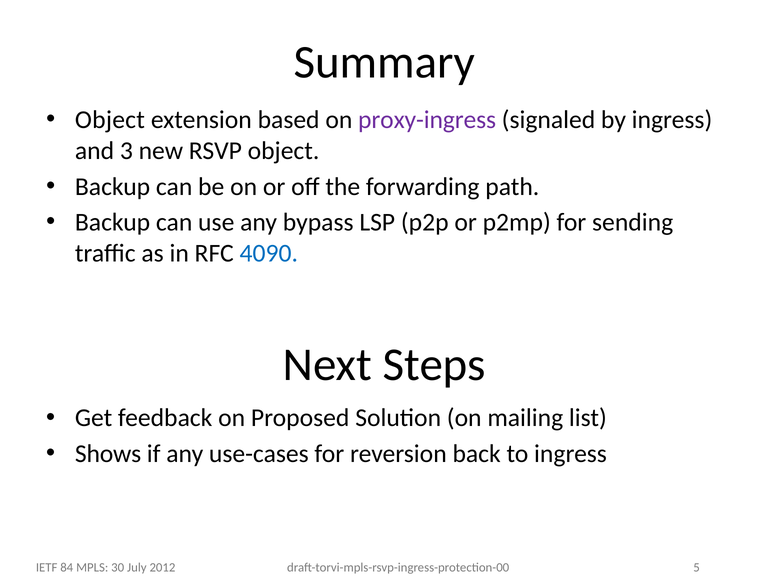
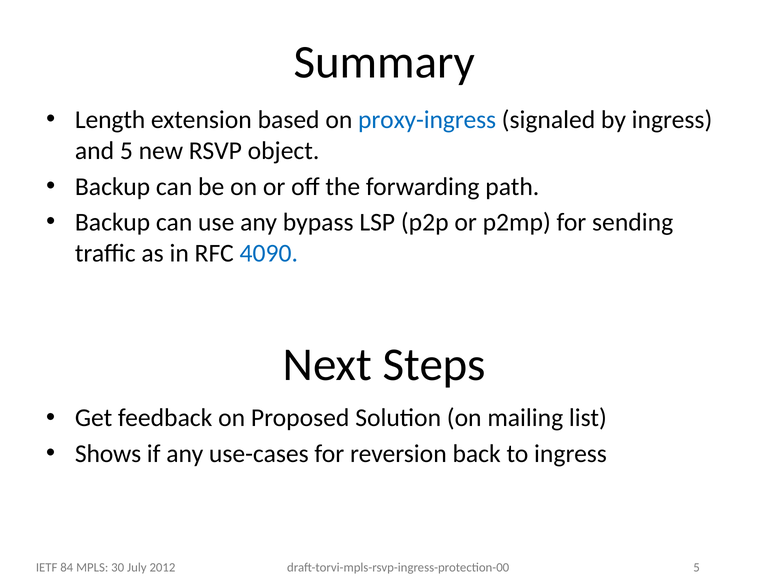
Object: Object -> Length (110, 120)
proxy-ingress colour: purple -> blue (427, 120)
and 3: 3 -> 5 (126, 151)
